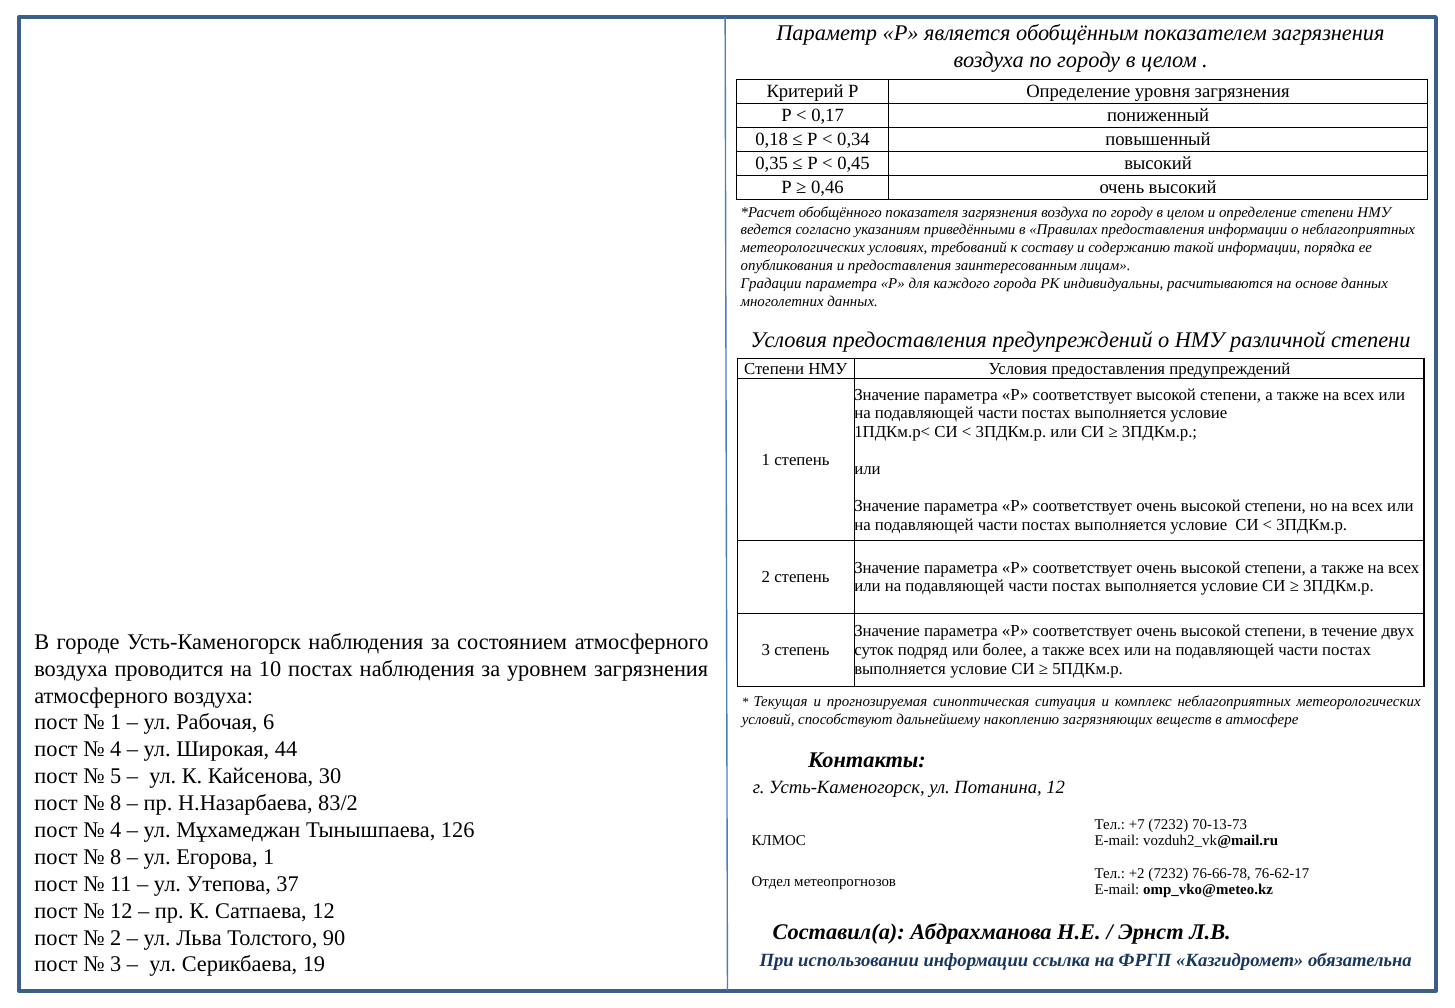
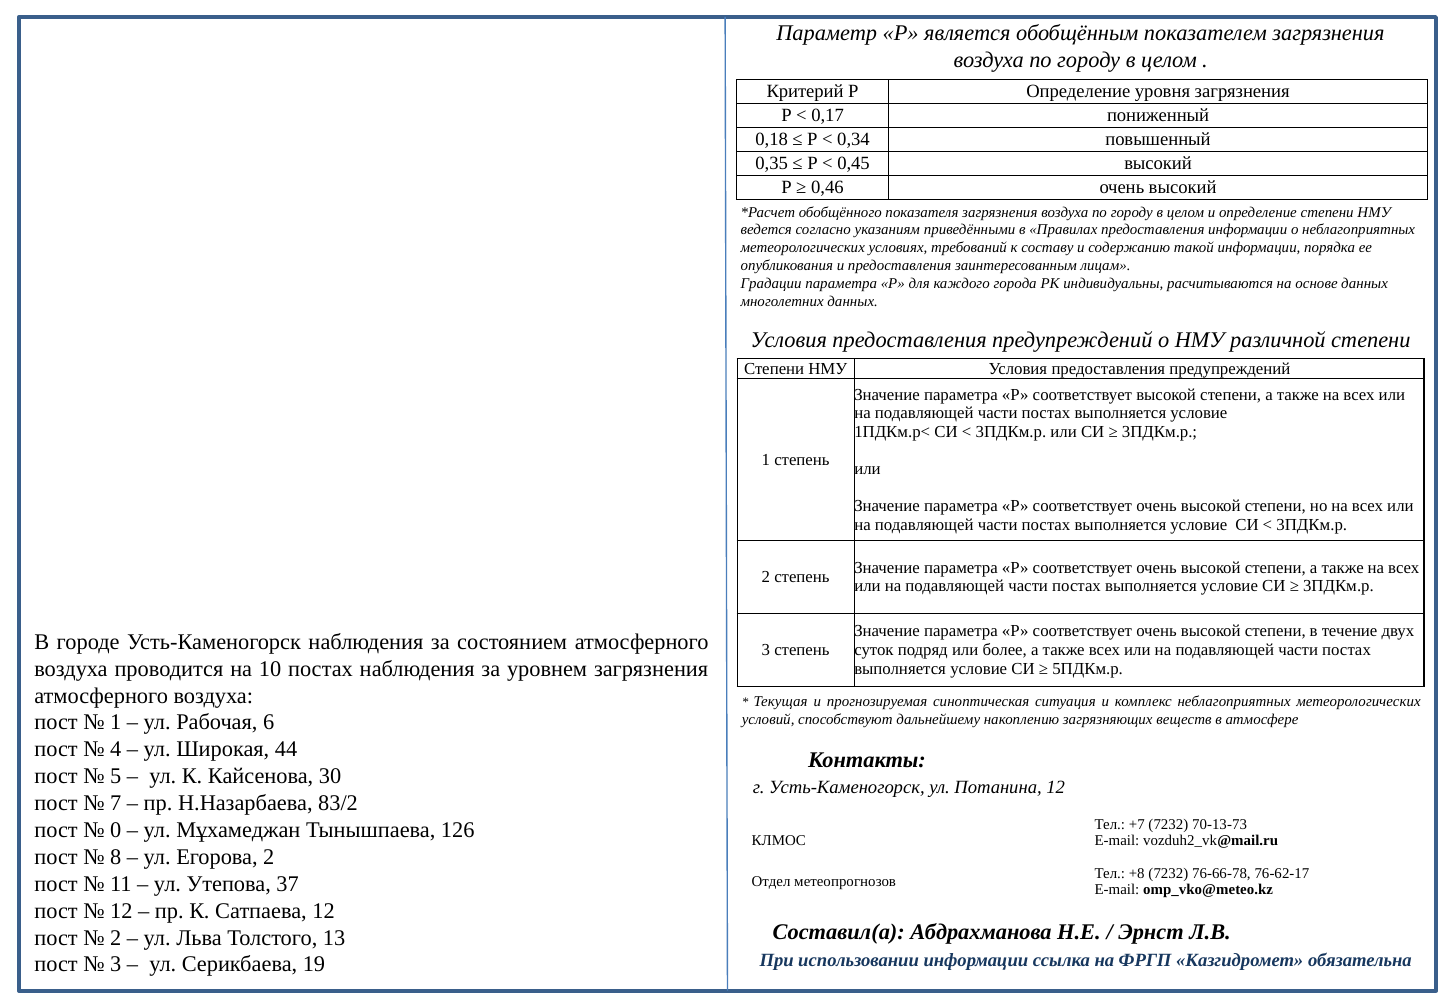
8: 8 -> 7 (116, 803)
4: 4 -> 0 (116, 830)
Егорова 1: 1 -> 2 (269, 856)
+2: +2 -> +8 (1137, 873)
90: 90 -> 13 (334, 937)
